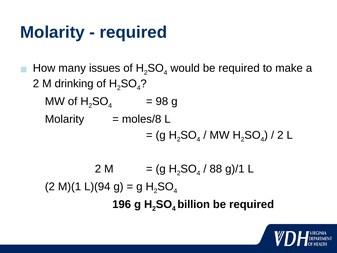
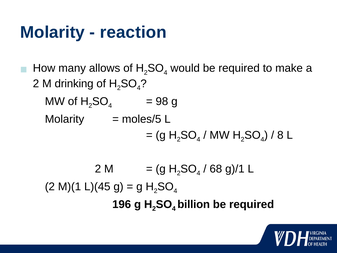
required: required -> reaction (133, 32)
issues: issues -> allows (105, 68)
moles/8: moles/8 -> moles/5 (142, 119)
2: 2 -> 8 (280, 135)
88: 88 -> 68 (216, 169)
L)(94: L)(94 -> L)(45 (97, 186)
